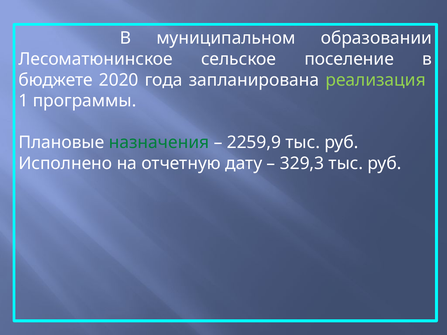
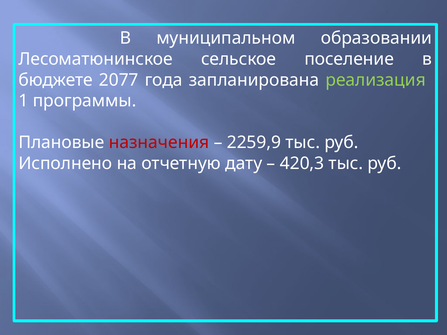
2020: 2020 -> 2077 (119, 80)
назначения colour: green -> red (159, 143)
329,3: 329,3 -> 420,3 (302, 164)
